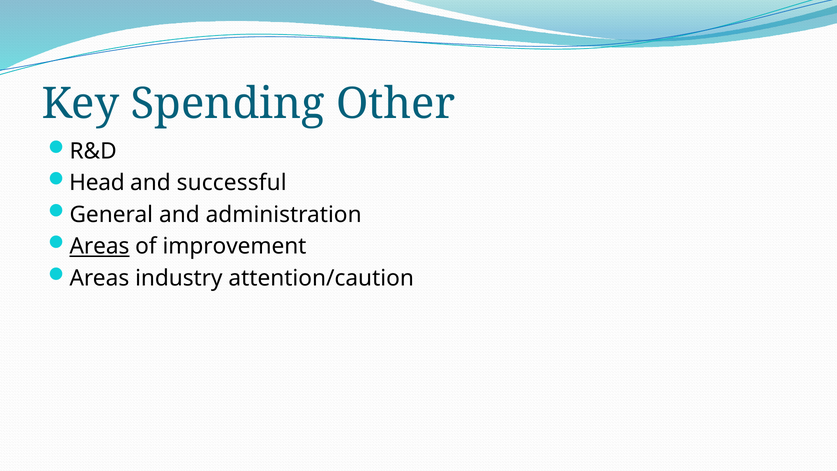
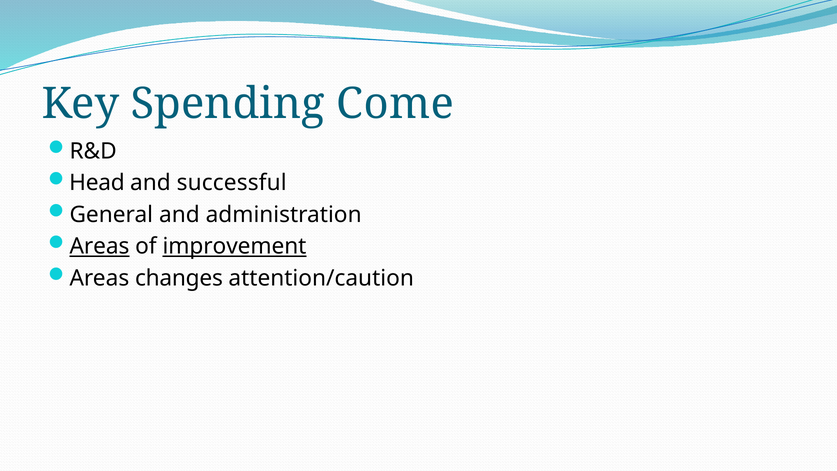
Other: Other -> Come (395, 104)
improvement underline: none -> present (234, 246)
industry: industry -> changes (179, 278)
